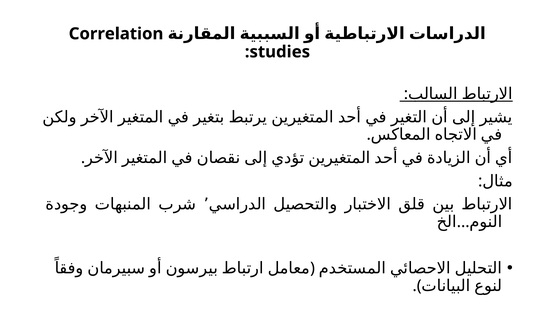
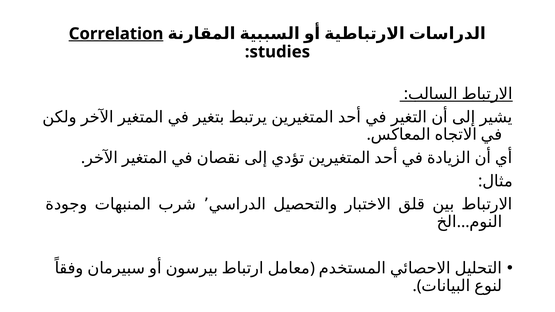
Correlation underline: none -> present (116, 34)
